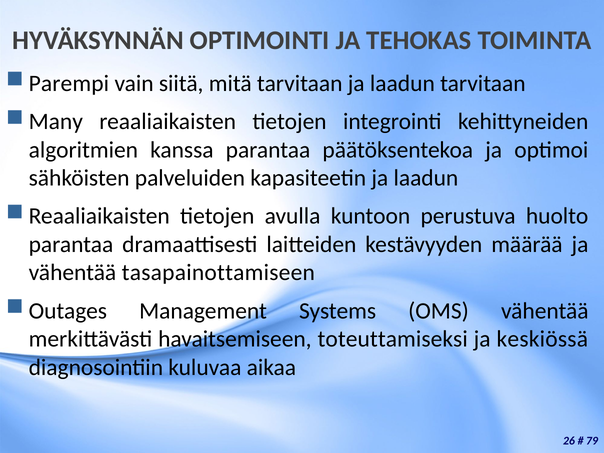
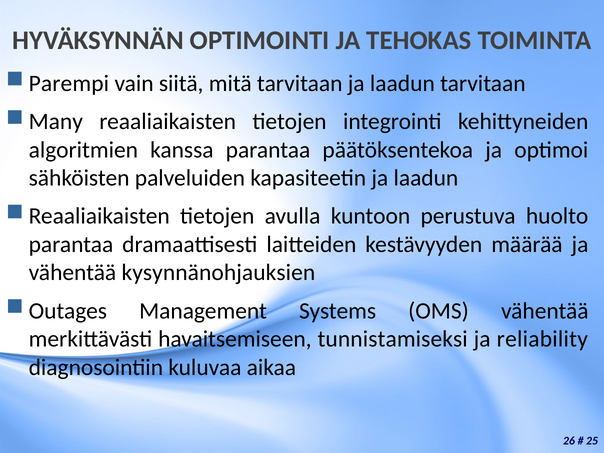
tasapainottamiseen: tasapainottamiseen -> kysynnänohjauksien (218, 273)
toteuttamiseksi: toteuttamiseksi -> tunnistamiseksi (393, 339)
keskiössä: keskiössä -> reliability (542, 339)
79: 79 -> 25 (592, 441)
